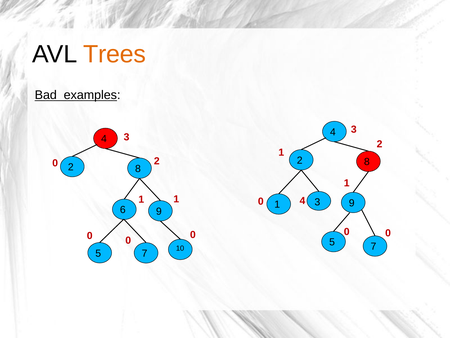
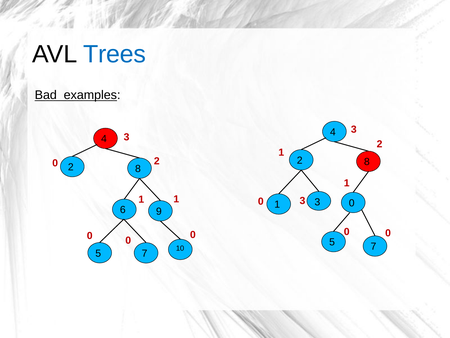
Trees colour: orange -> blue (115, 54)
0 4: 4 -> 3 (302, 201)
1 3 9: 9 -> 0 (352, 203)
